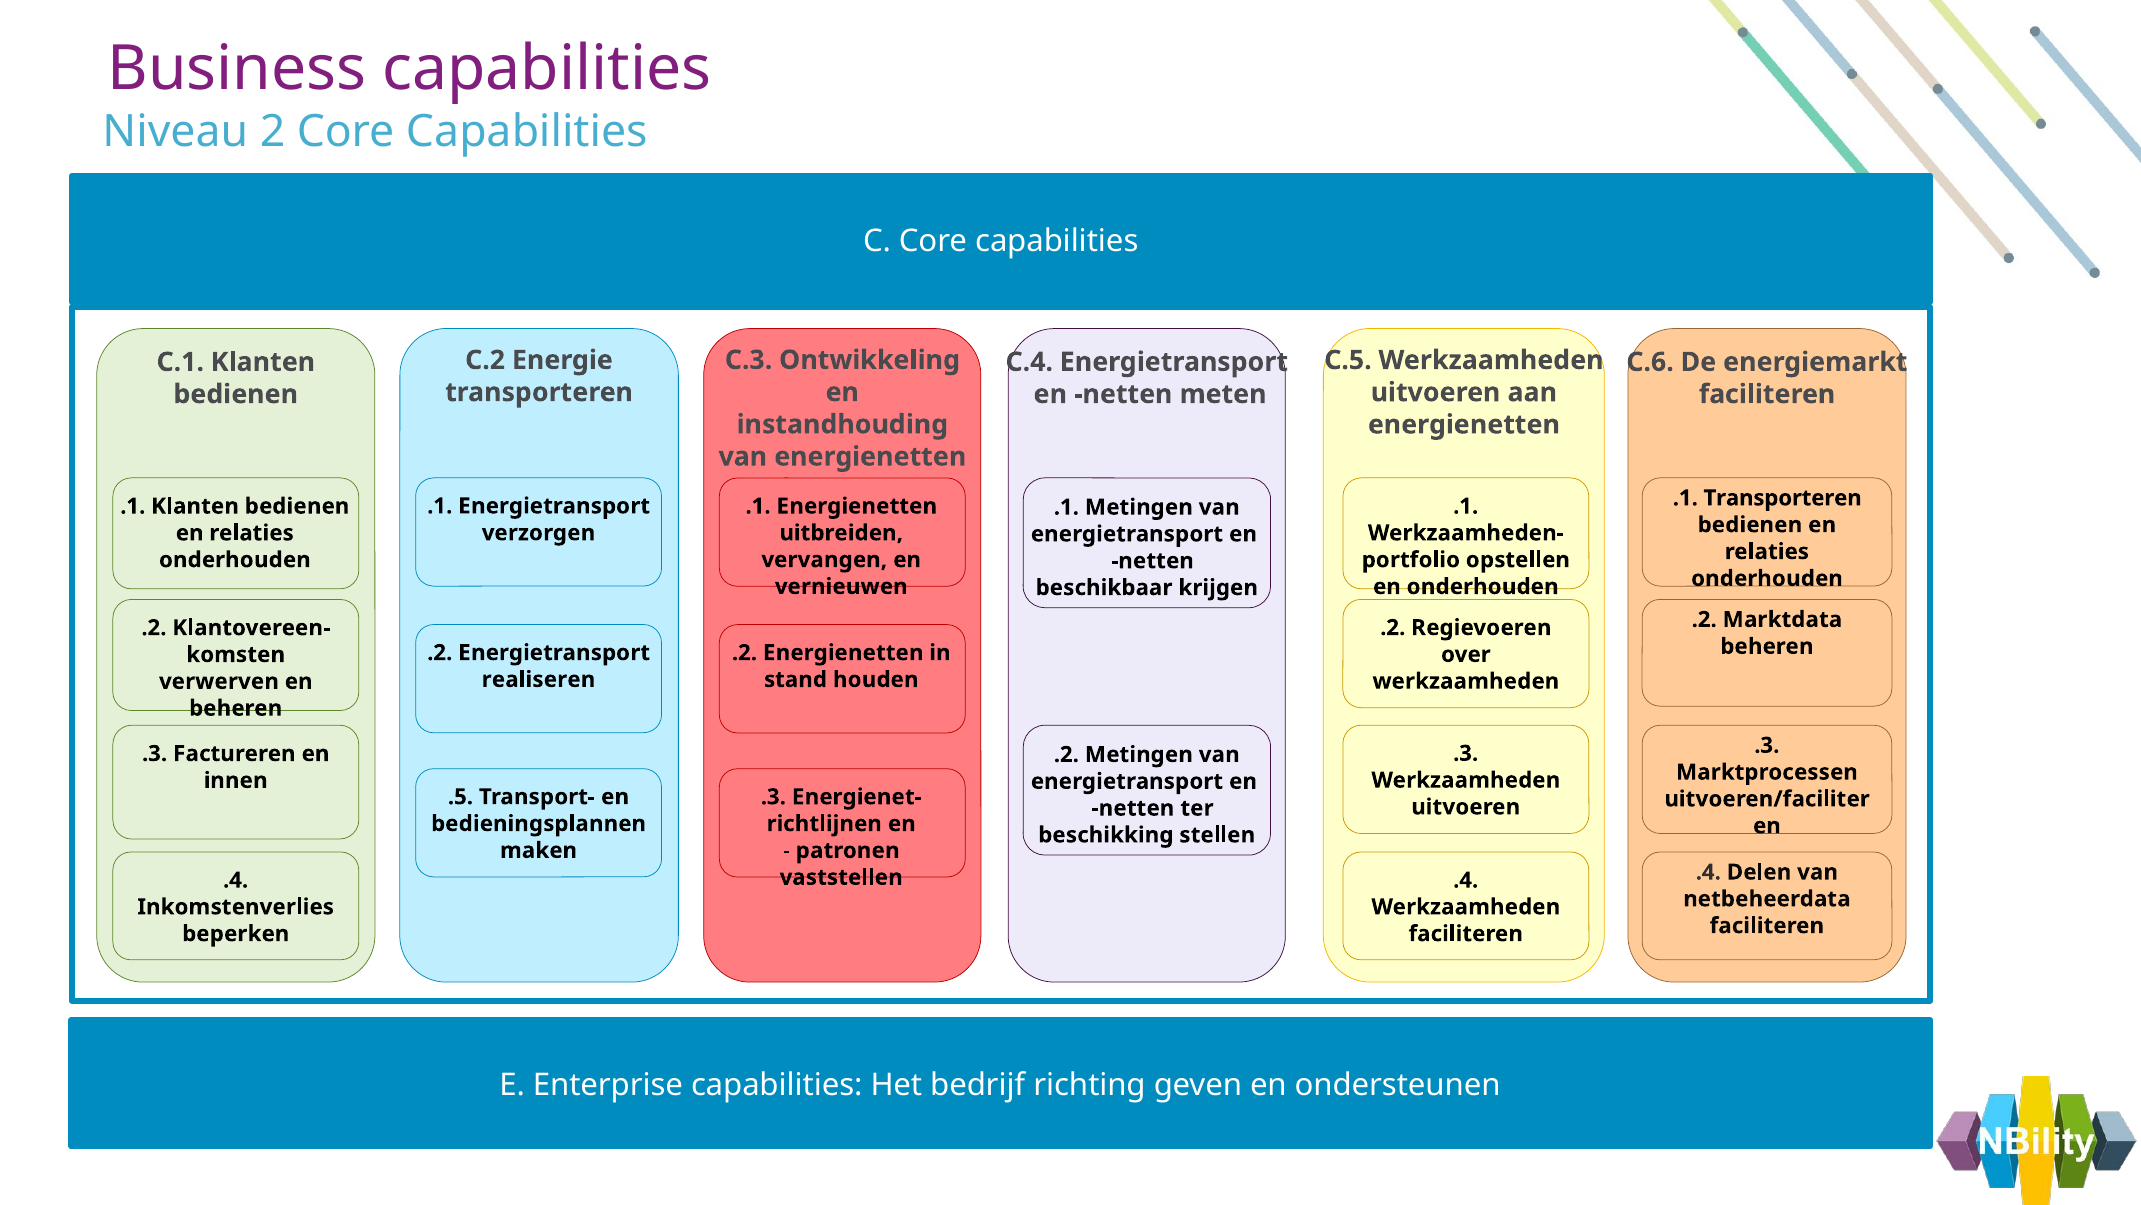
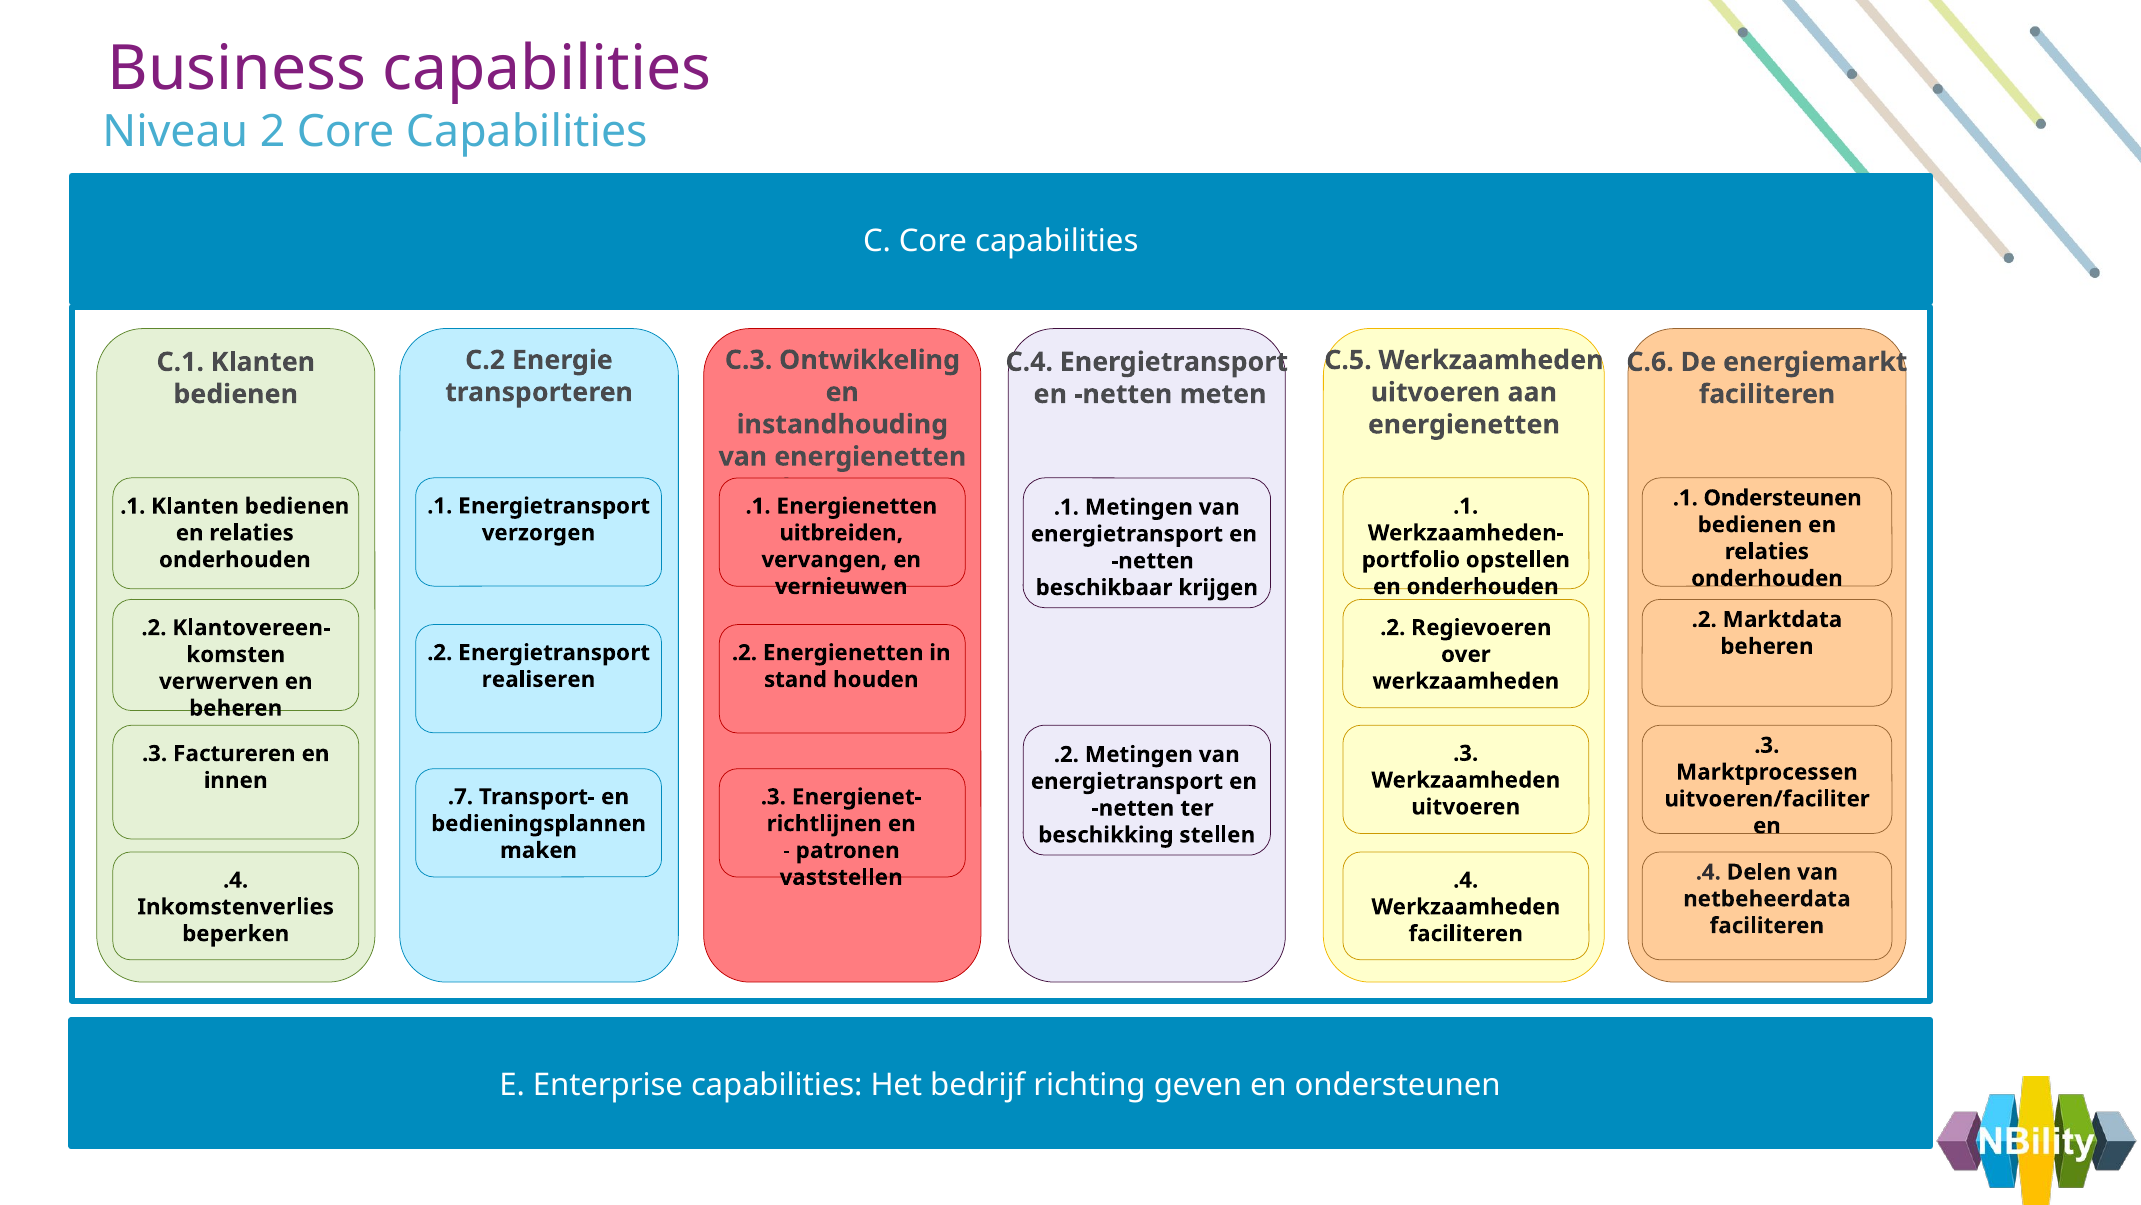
.1 Transporteren: Transporteren -> Ondersteunen (1783, 498)
.5: .5 -> .7 (460, 796)
